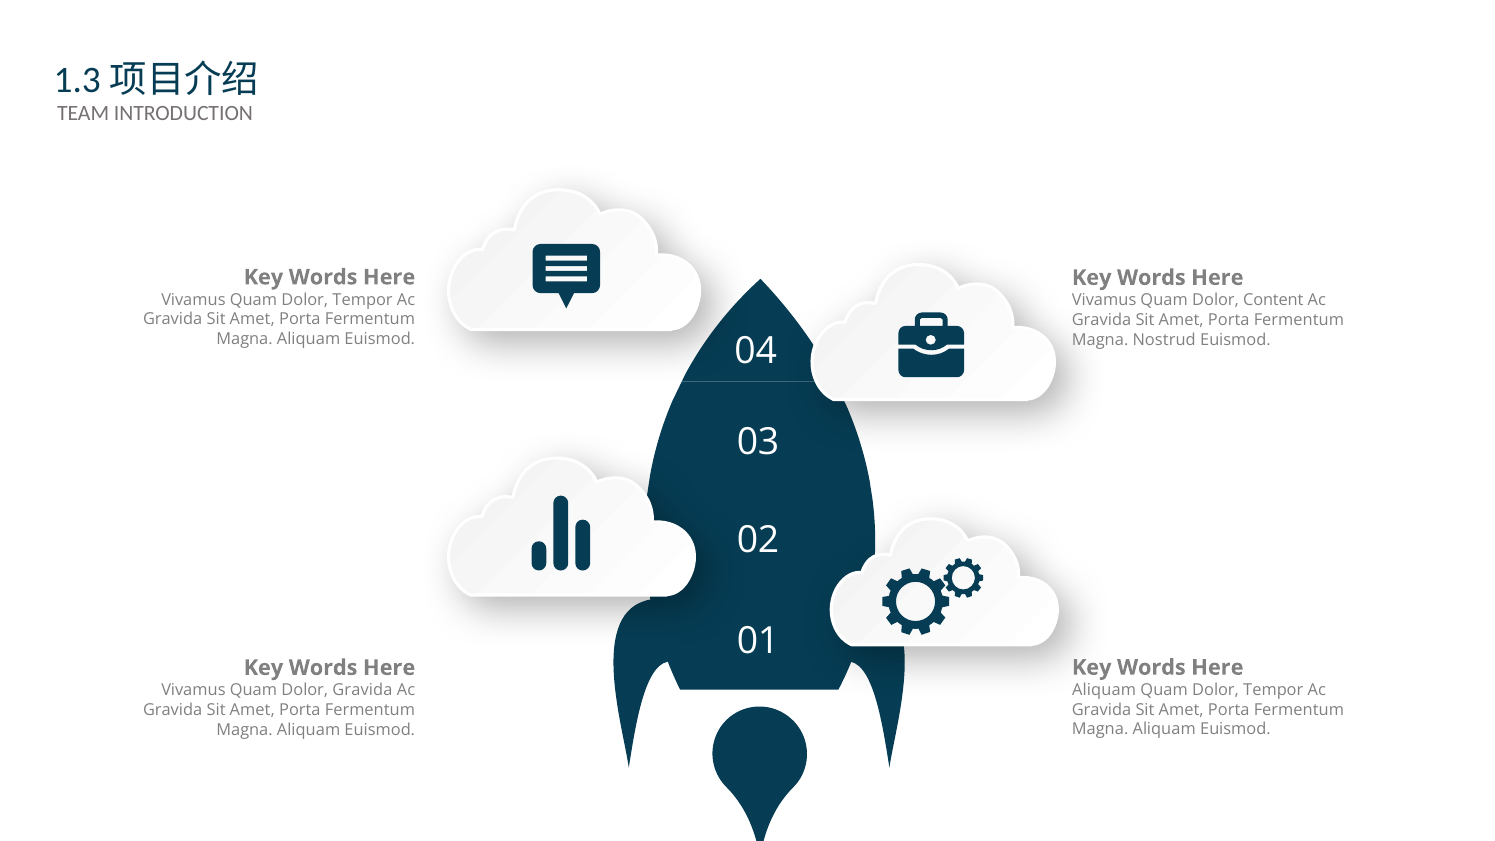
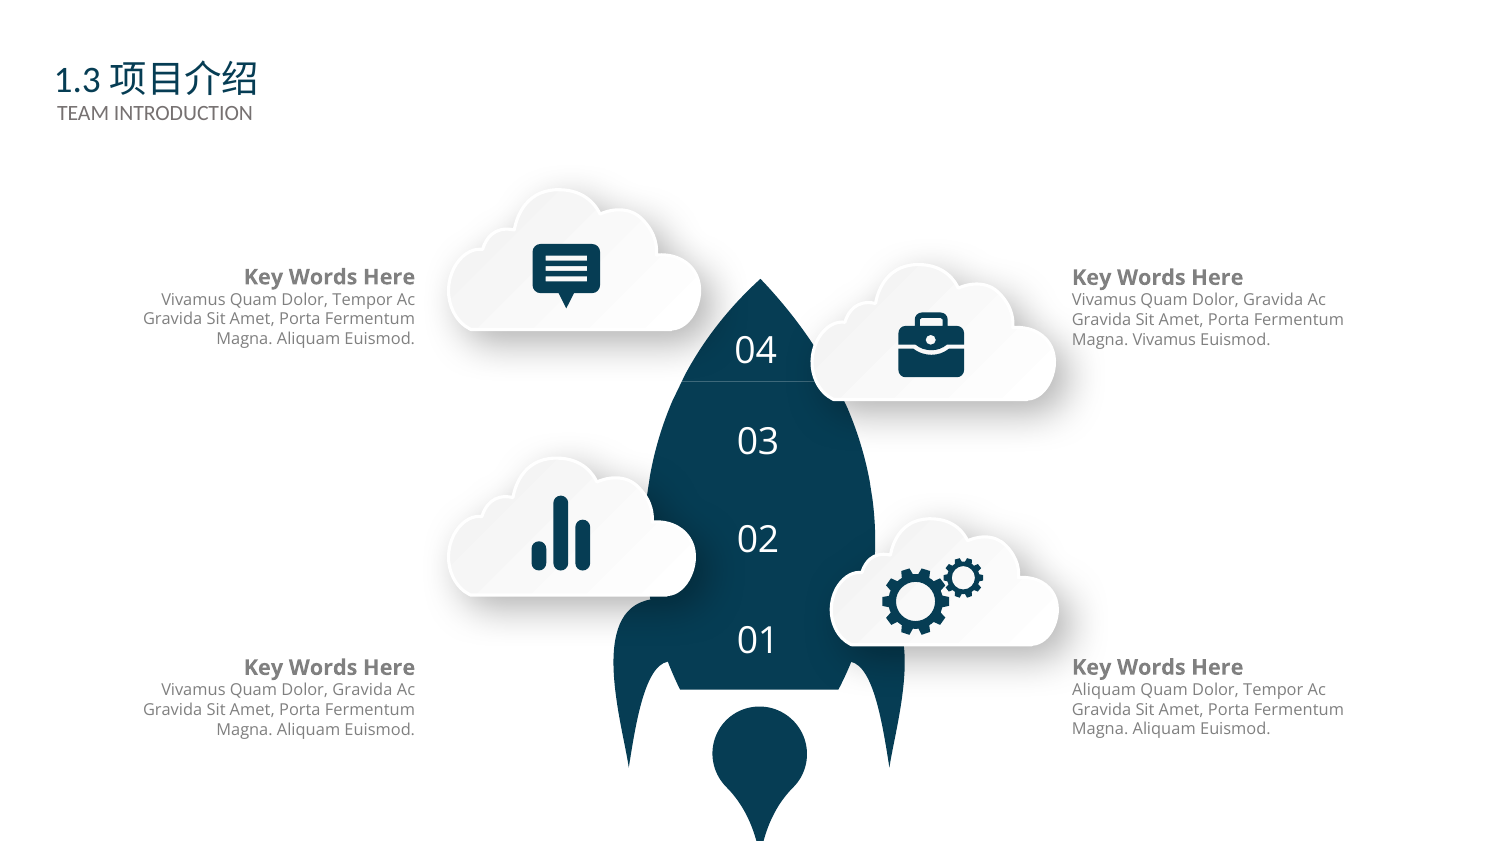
Content: Content -> Gravida (1273, 300)
Magna Nostrud: Nostrud -> Vivamus (1164, 340)
